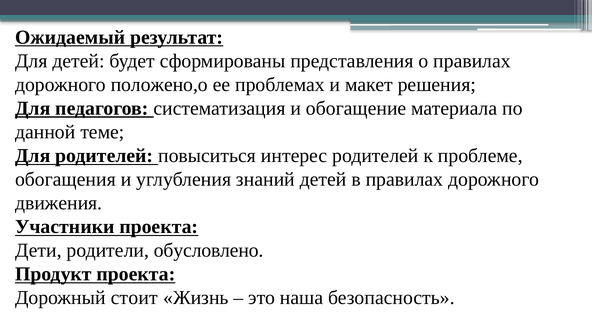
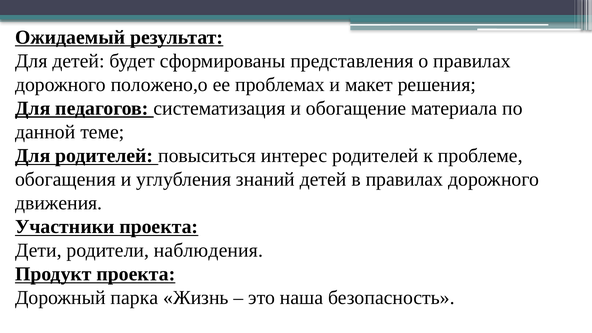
обусловлено: обусловлено -> наблюдения (209, 250)
стоит: стоит -> парка (134, 298)
